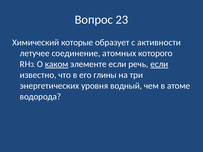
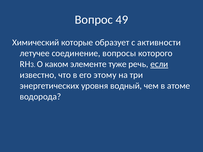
23: 23 -> 49 (122, 20)
атомных: атомных -> вопросы (119, 53)
каком underline: present -> none (57, 64)
элементе если: если -> туже (118, 64)
глины: глины -> этому (105, 75)
